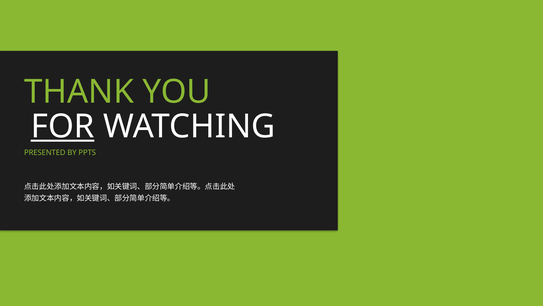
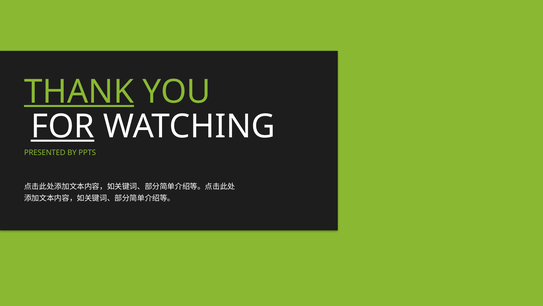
THANK underline: none -> present (79, 92)
